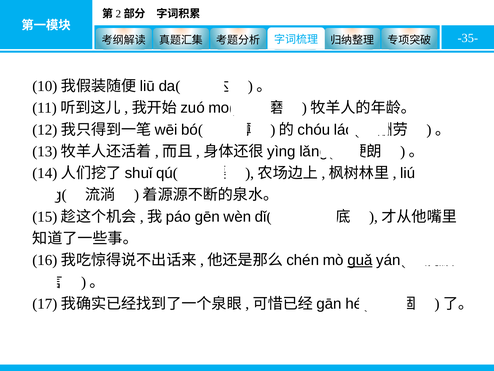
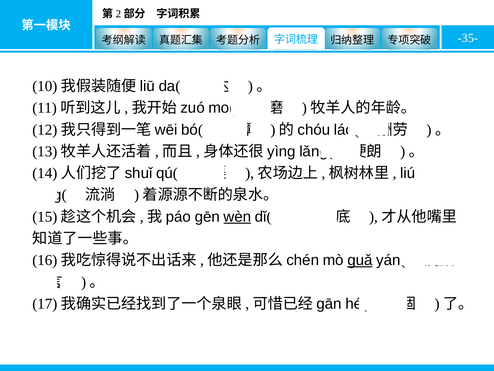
wèn underline: none -> present (237, 216)
